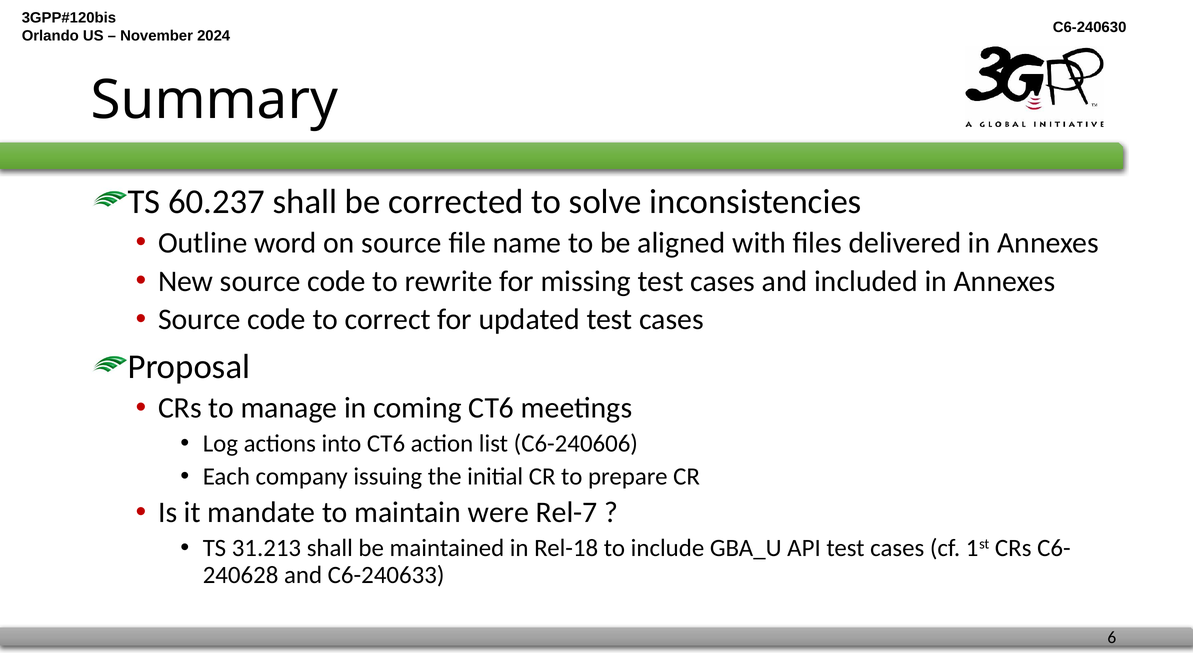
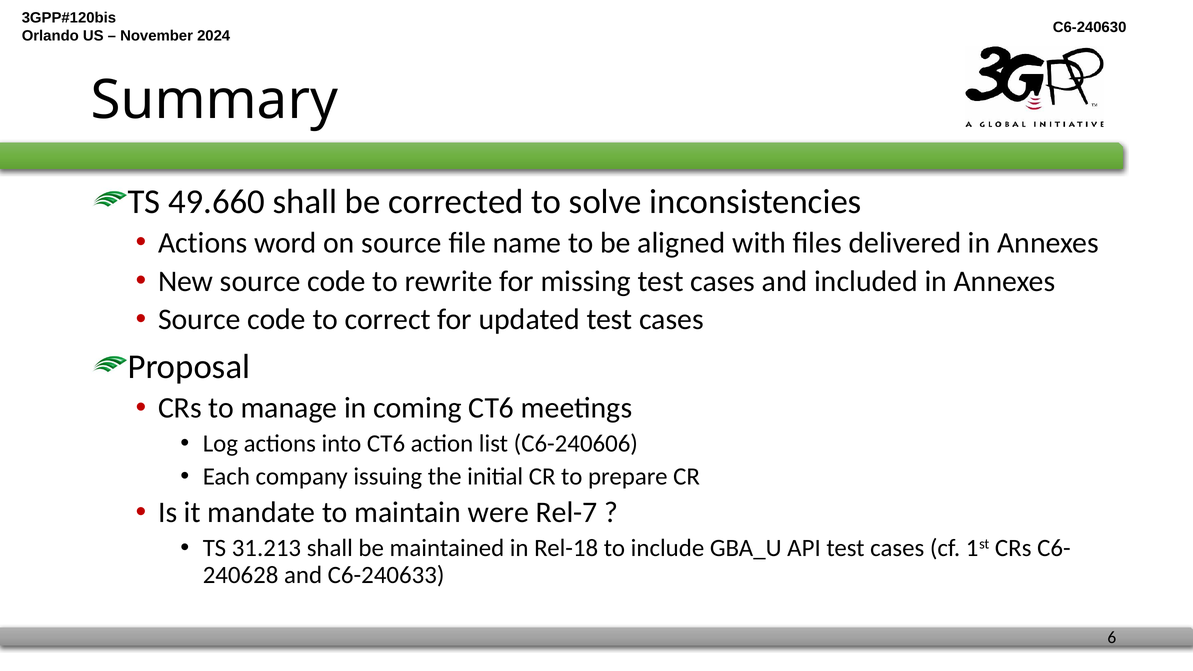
60.237: 60.237 -> 49.660 (217, 202)
Outline: Outline -> Actions (203, 243)
